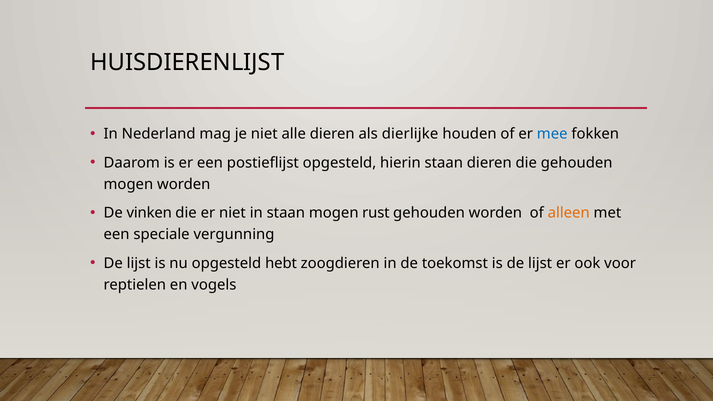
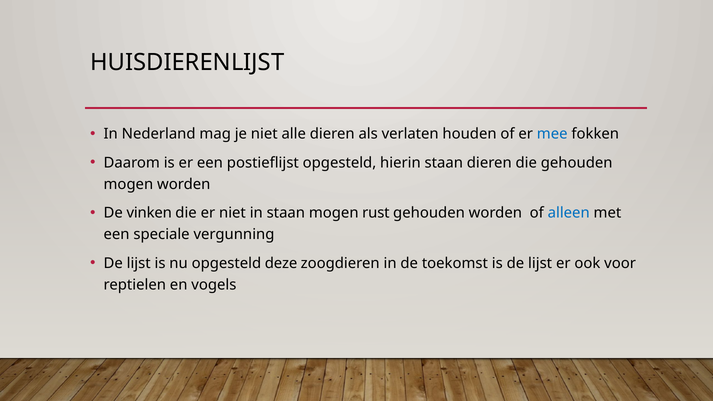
dierlijke: dierlijke -> verlaten (410, 134)
alleen colour: orange -> blue (569, 213)
hebt: hebt -> deze (281, 263)
